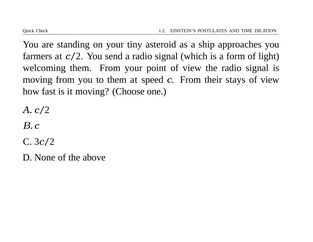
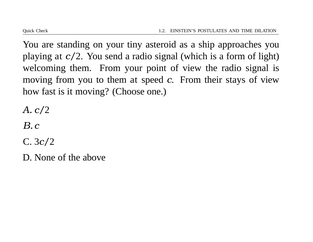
farmers: farmers -> playing (37, 56)
